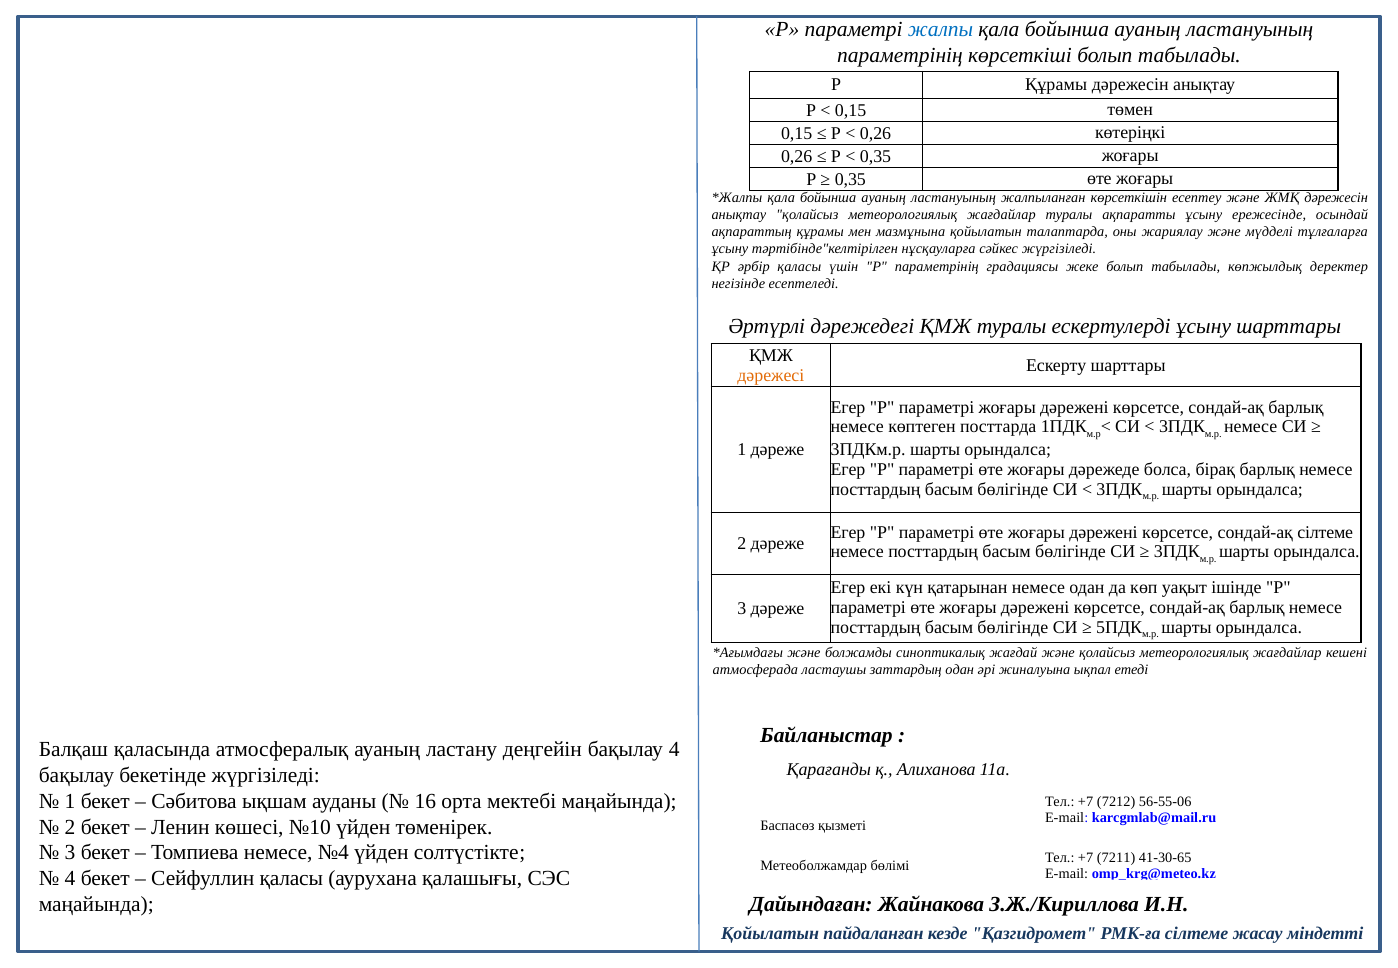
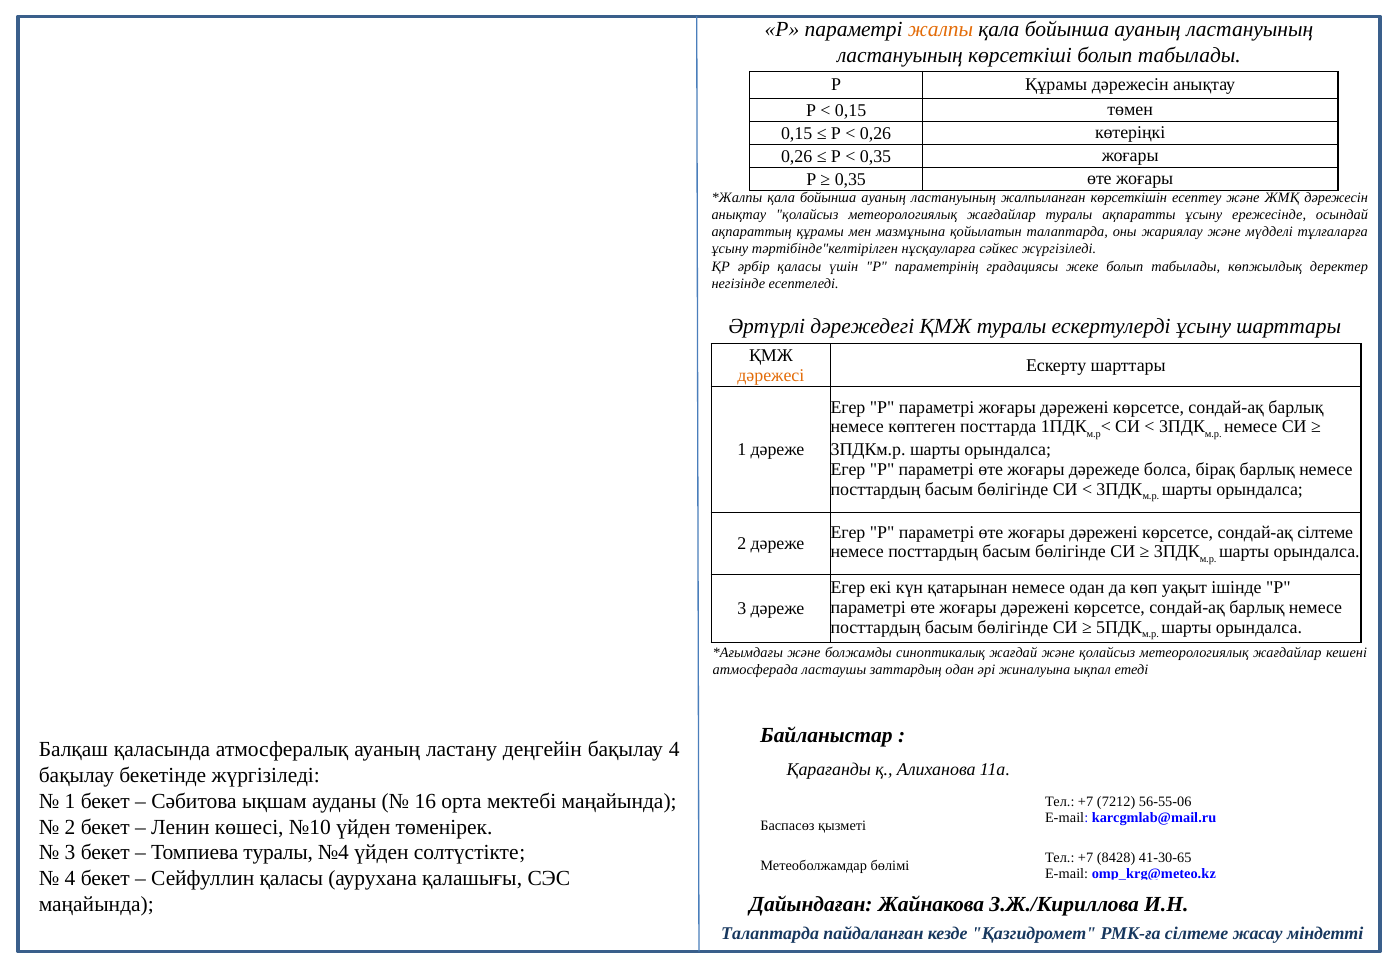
жалпы colour: blue -> orange (941, 29)
параметрінің: параметрінің -> ластануының (900, 55)
Томпиева немесе: немесе -> туралы (278, 853)
7211: 7211 -> 8428 (1116, 857)
Қойылатын: Қойылатын -> Талаптарда (770, 934)
